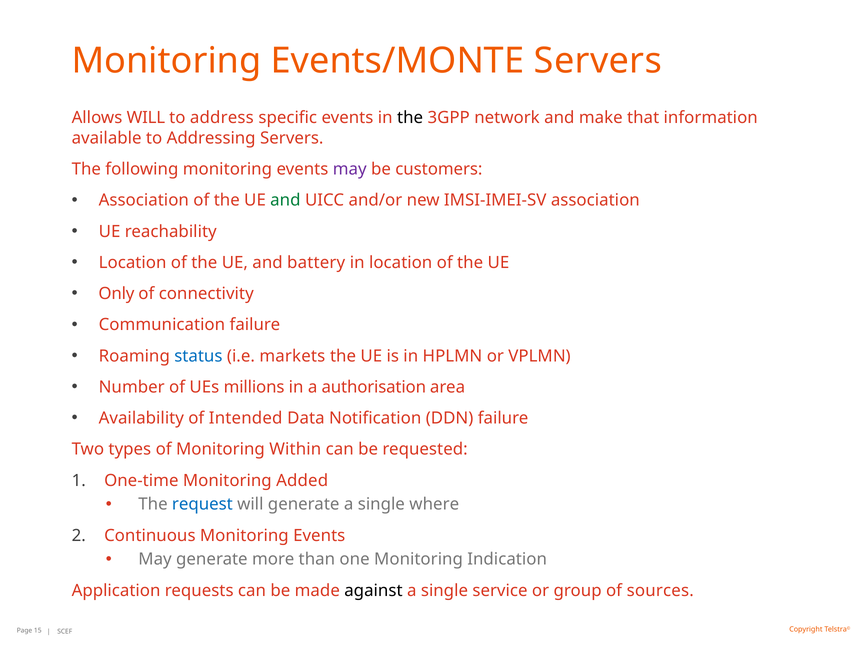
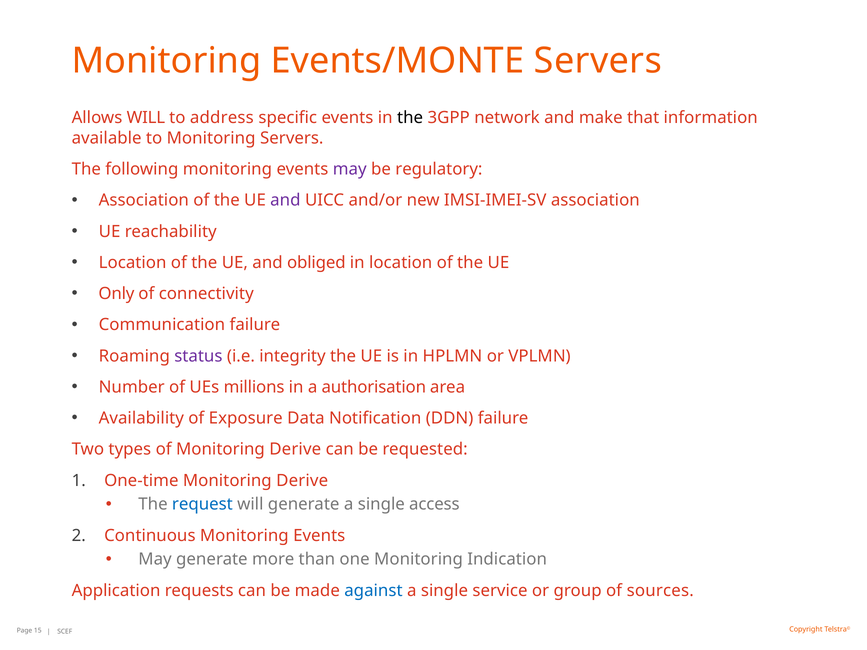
to Addressing: Addressing -> Monitoring (211, 138)
customers: customers -> regulatory (439, 169)
and colour: green -> purple (285, 201)
battery: battery -> obliged (316, 263)
status colour: blue -> purple (198, 356)
markets: markets -> integrity (292, 356)
Intended: Intended -> Exposure (246, 418)
of Monitoring Within: Within -> Derive (295, 450)
One-time Monitoring Added: Added -> Derive (302, 481)
where: where -> access (434, 505)
against colour: black -> blue (373, 591)
